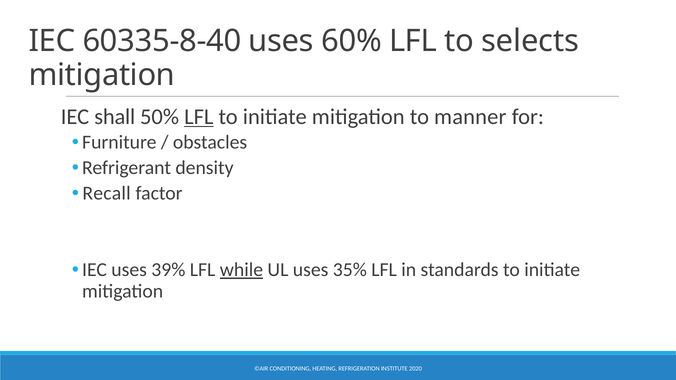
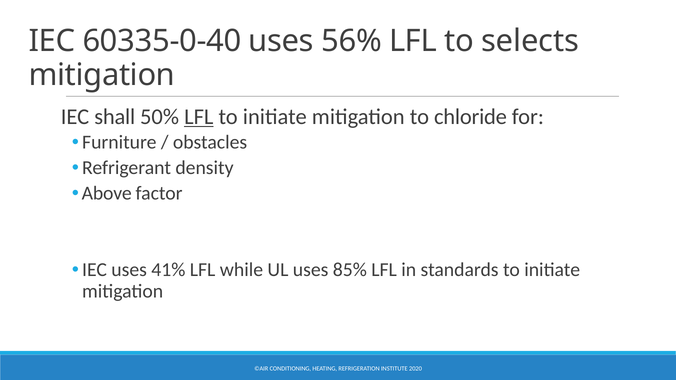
60335-8-40: 60335-8-40 -> 60335-0-40 (162, 41)
60%: 60% -> 56% (351, 41)
manner: manner -> chloride (470, 117)
Recall: Recall -> Above (107, 194)
39%: 39% -> 41% (168, 270)
while underline: present -> none (241, 270)
35%: 35% -> 85% (350, 270)
